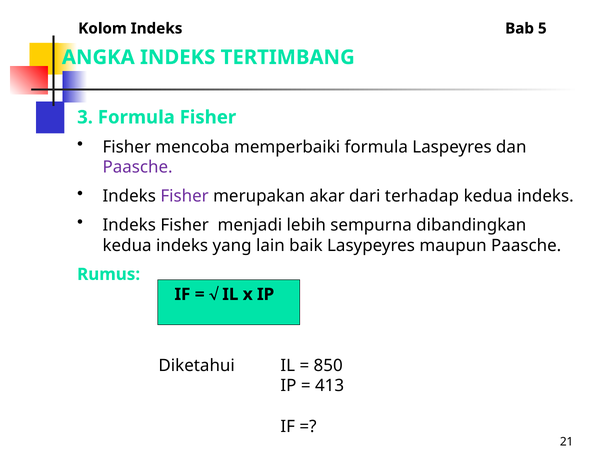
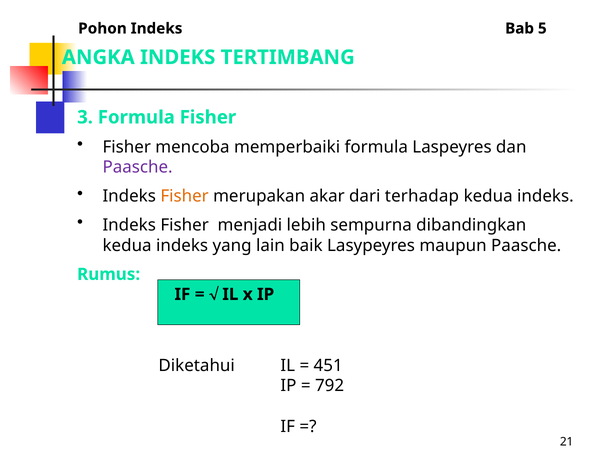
Kolom: Kolom -> Pohon (102, 28)
Fisher colour: purple -> orange (185, 196)
850: 850 -> 451 (328, 365)
413: 413 -> 792 (330, 385)
